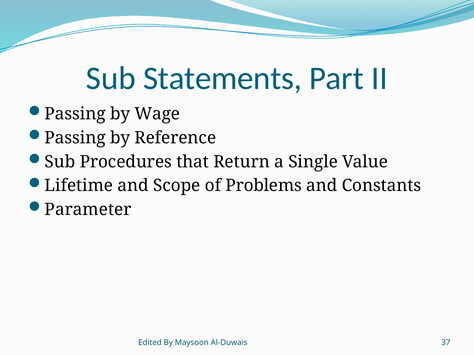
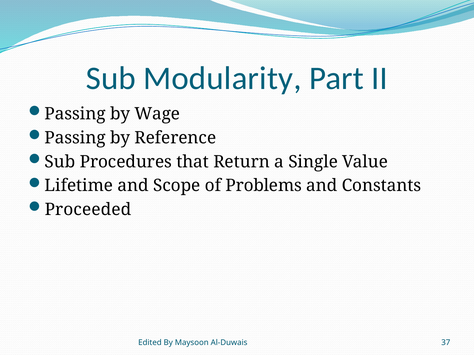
Statements: Statements -> Modularity (222, 78)
Parameter: Parameter -> Proceeded (88, 210)
